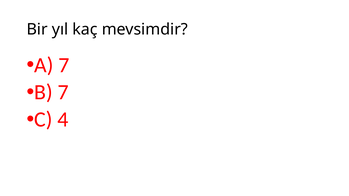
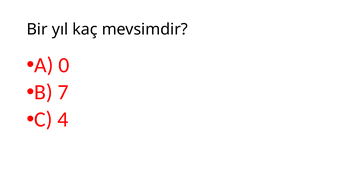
A 7: 7 -> 0 (64, 65)
